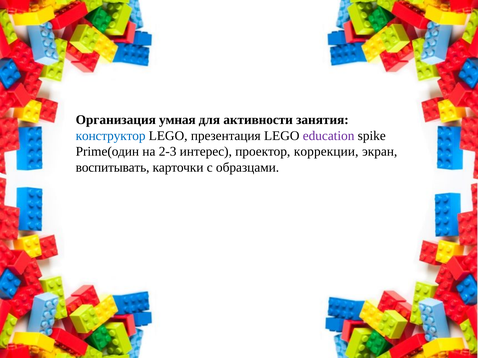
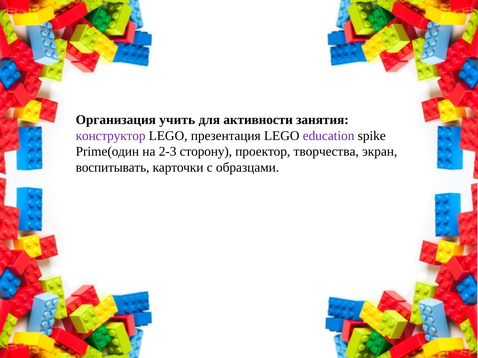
умная: умная -> учить (177, 120)
конструктор colour: blue -> purple (111, 136)
интерес: интерес -> сторону (206, 152)
коррекции: коррекции -> творчества (326, 152)
